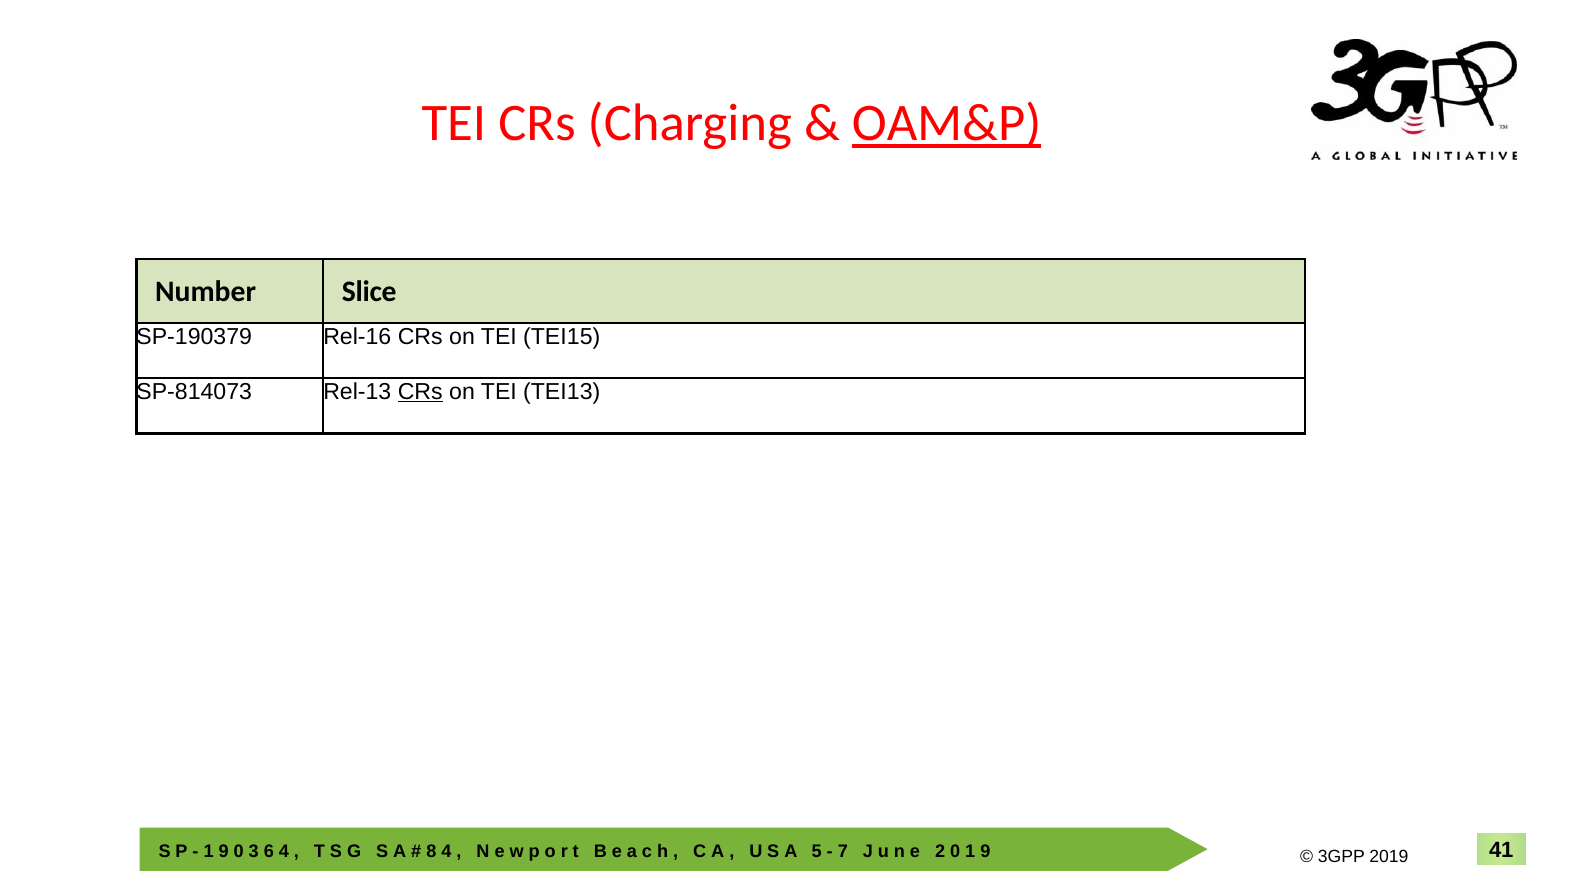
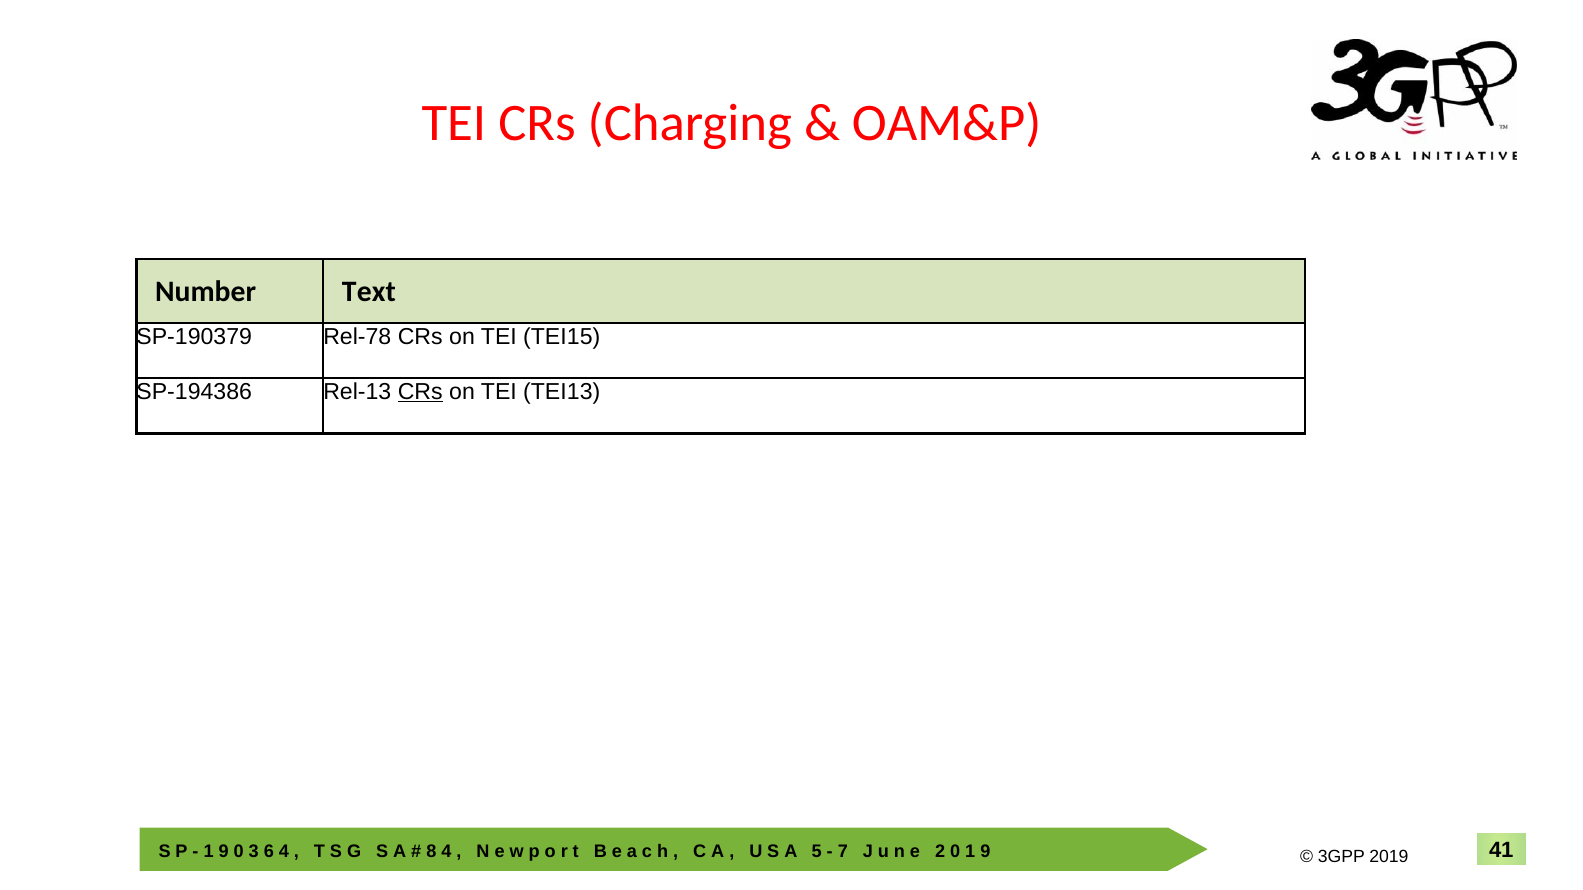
OAM&P underline: present -> none (947, 123)
Slice: Slice -> Text (369, 292)
Rel-16: Rel-16 -> Rel-78 (357, 337)
SP-814073: SP-814073 -> SP-194386 (194, 392)
